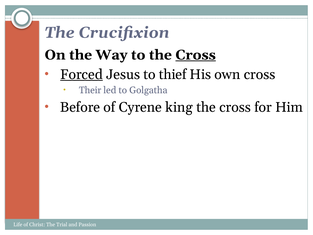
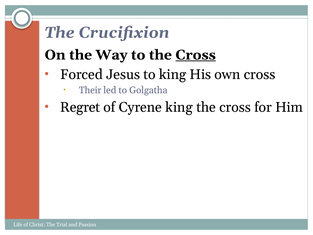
Forced underline: present -> none (82, 74)
to thief: thief -> king (173, 74)
Before: Before -> Regret (80, 107)
